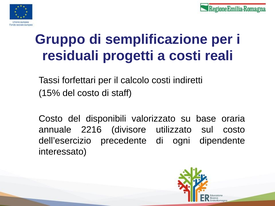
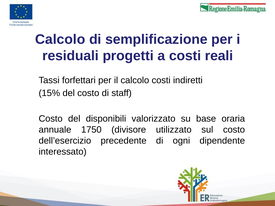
Gruppo: Gruppo -> Calcolo (60, 39)
2216: 2216 -> 1750 (91, 130)
